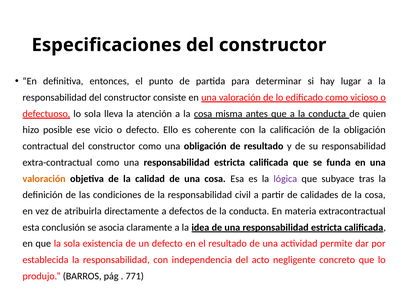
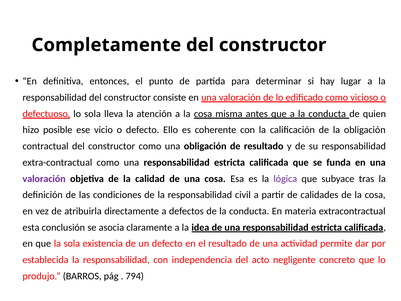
Especificaciones: Especificaciones -> Completamente (106, 45)
valoración colour: orange -> purple (44, 179)
771: 771 -> 794 (135, 276)
